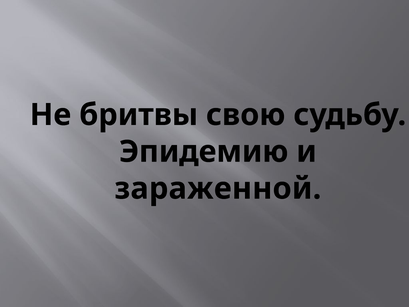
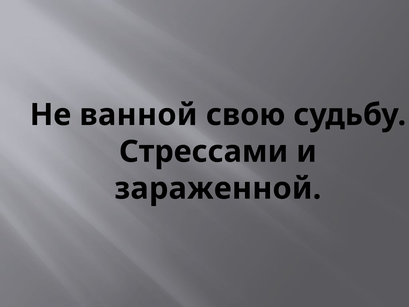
бритвы: бритвы -> ванной (138, 115)
Эпидемию: Эпидемию -> Стрессами (204, 152)
